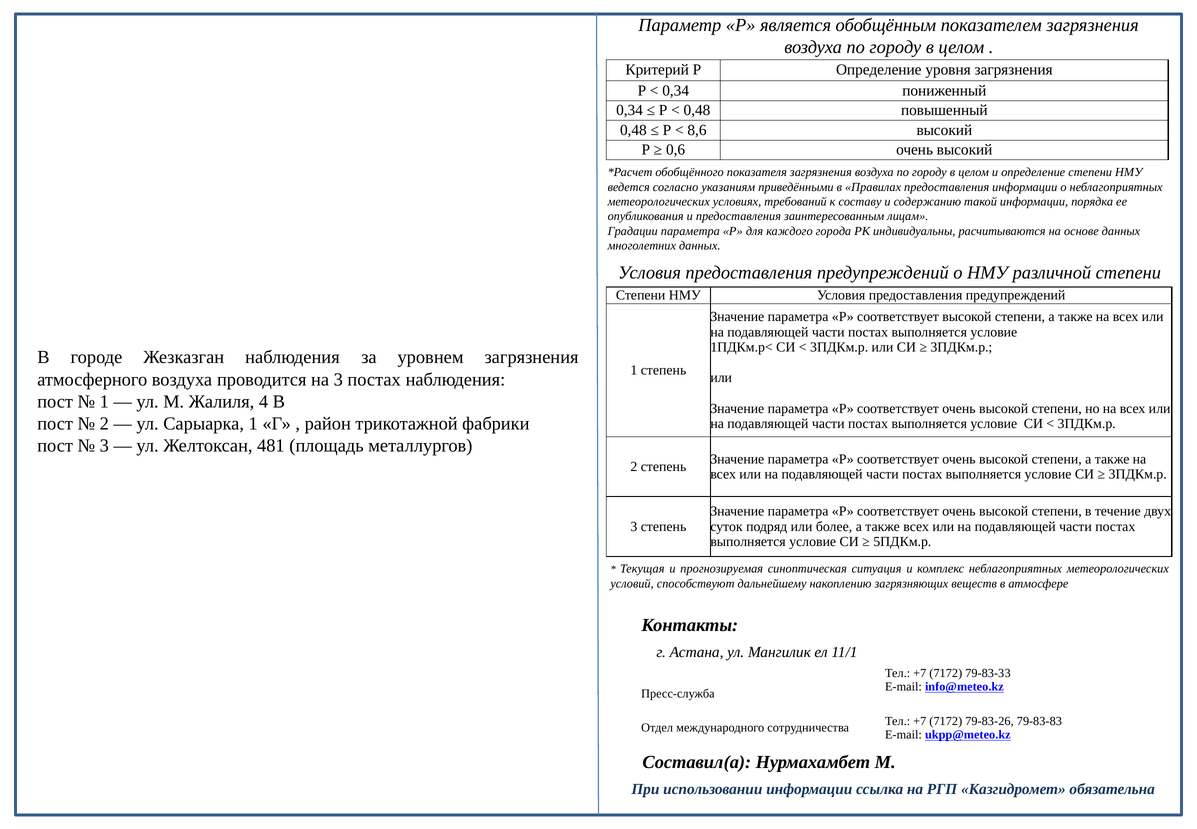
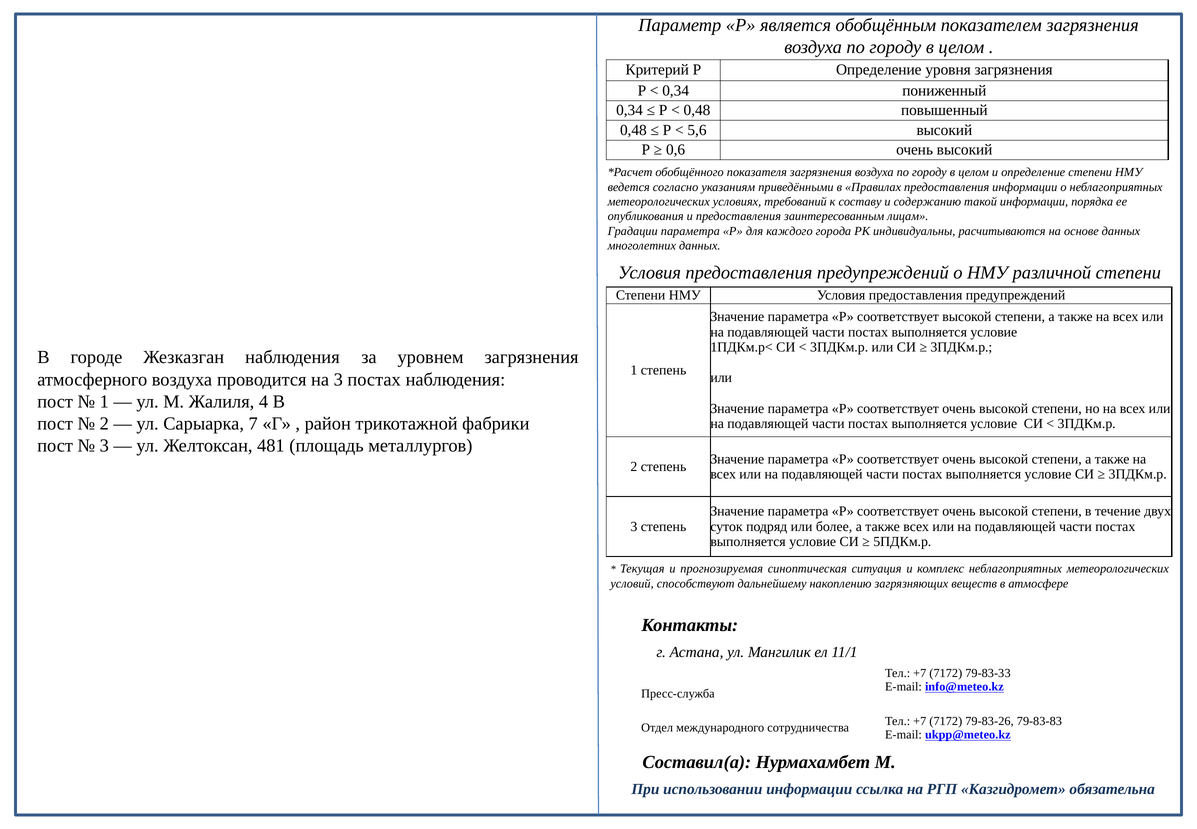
8,6: 8,6 -> 5,6 (697, 130)
Сарыарка 1: 1 -> 7 (253, 423)
